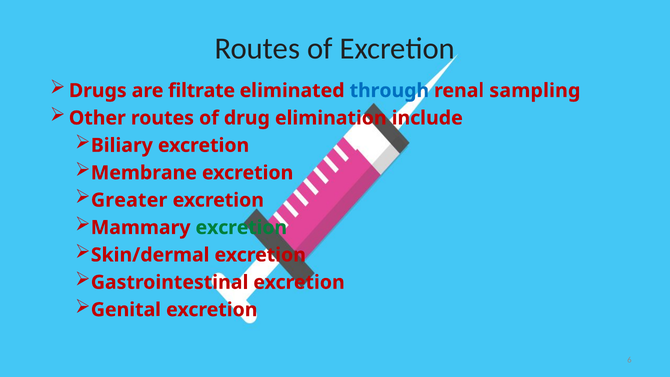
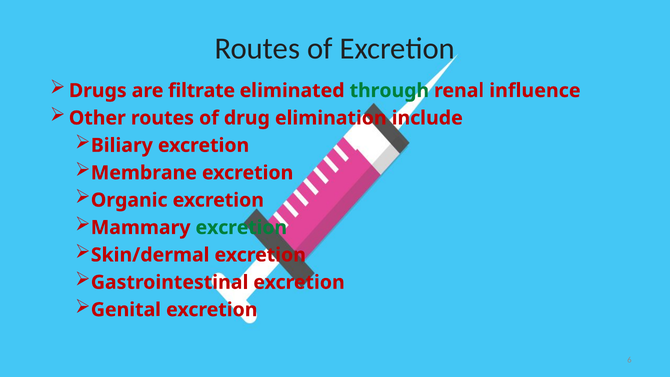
through colour: blue -> green (389, 91)
sampling: sampling -> influence (535, 91)
Greater: Greater -> Organic (129, 200)
